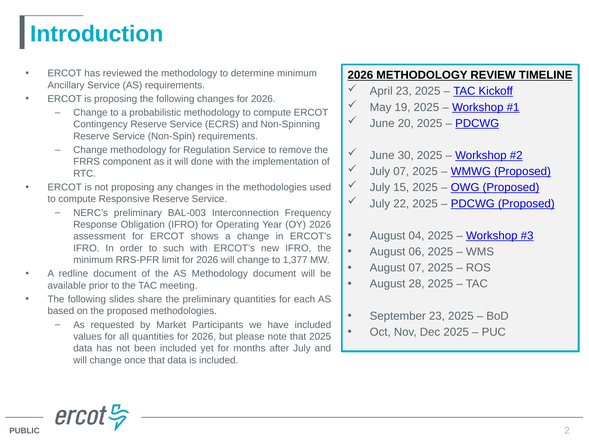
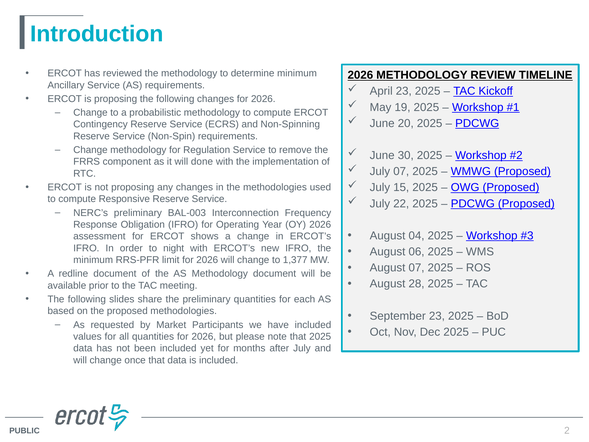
such: such -> night (174, 248)
